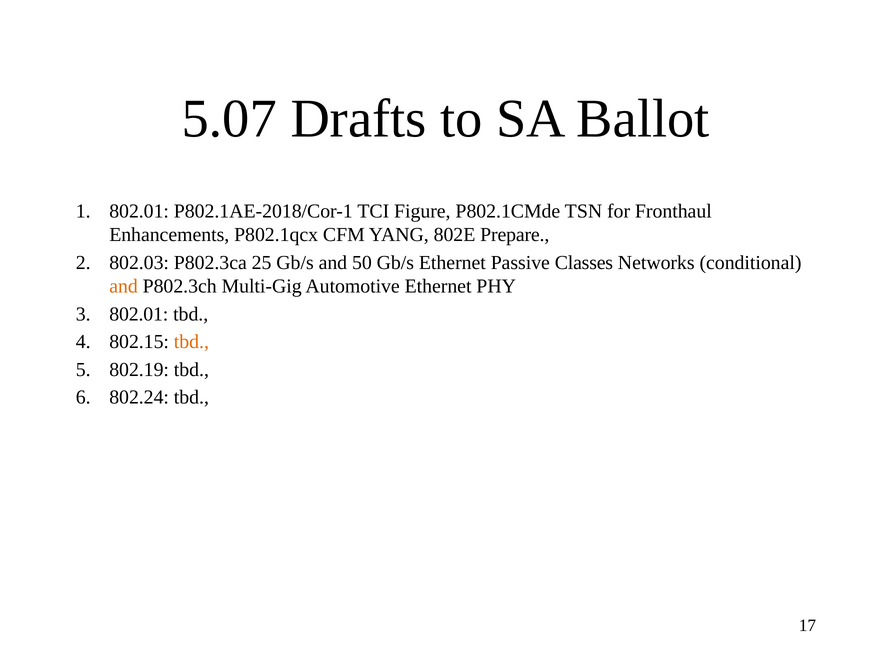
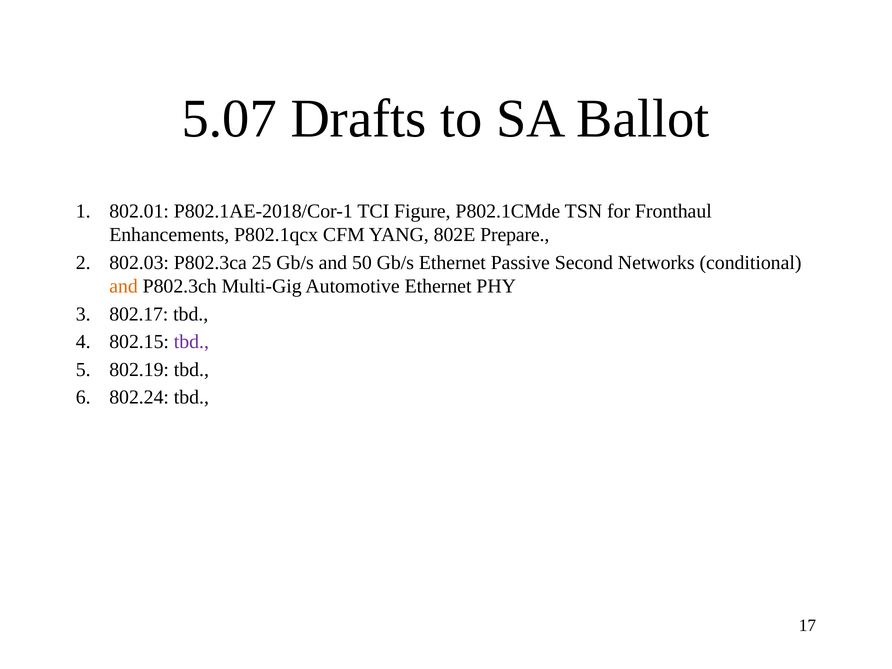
Classes: Classes -> Second (584, 263)
802.01: 802.01 -> 802.17 (139, 314)
tbd colour: orange -> purple (191, 342)
